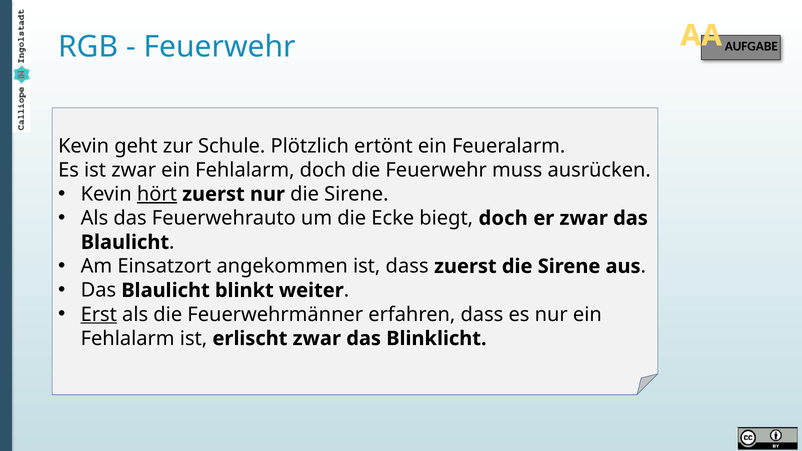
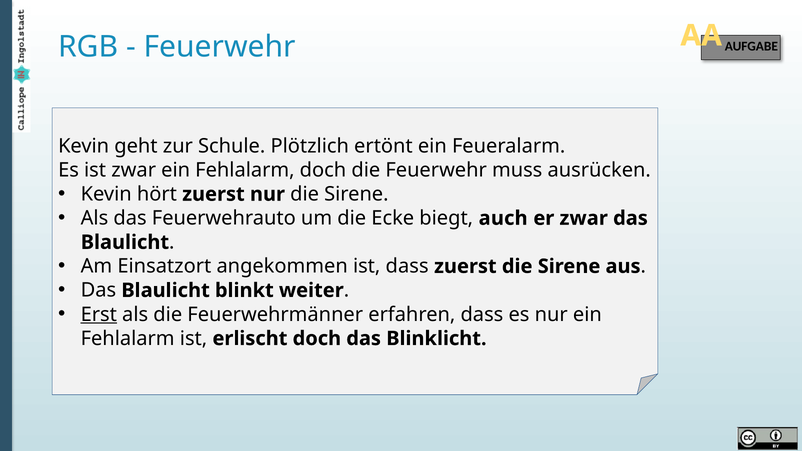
hört underline: present -> none (157, 194)
biegt doch: doch -> auch (503, 218)
erlischt zwar: zwar -> doch (317, 339)
